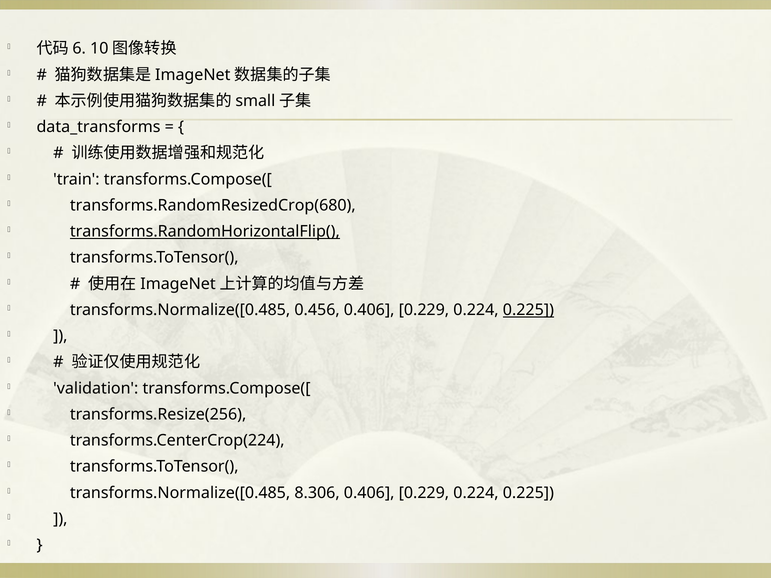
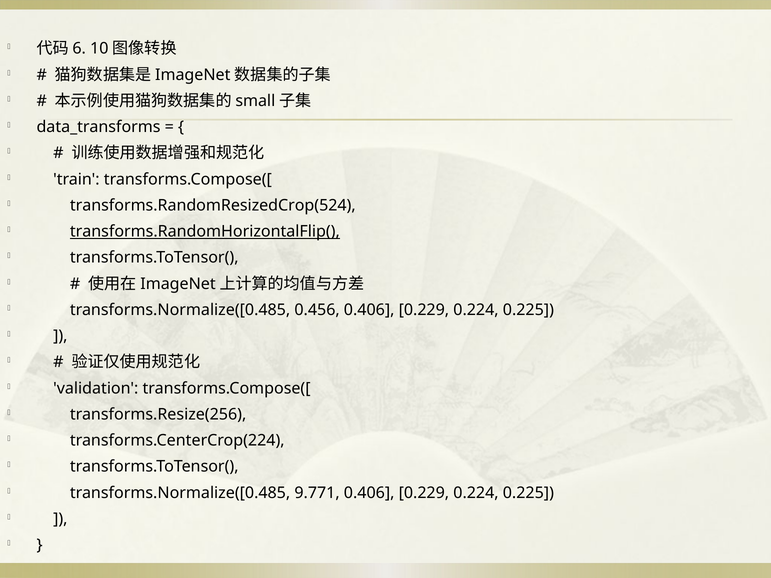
transforms.RandomResizedCrop(680: transforms.RandomResizedCrop(680 -> transforms.RandomResizedCrop(524 (213, 205)
0.225 underline: present -> none (528, 310)
8.306: 8.306 -> 9.771 (317, 493)
